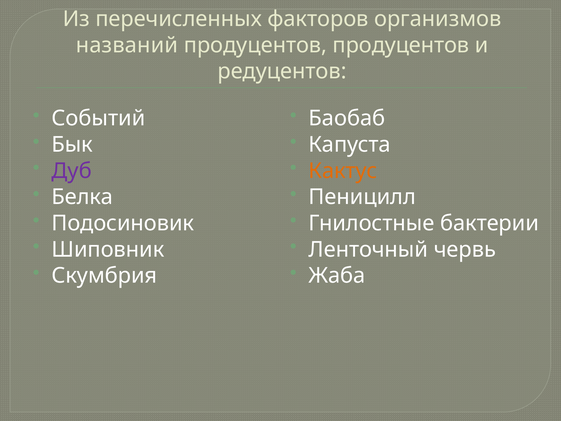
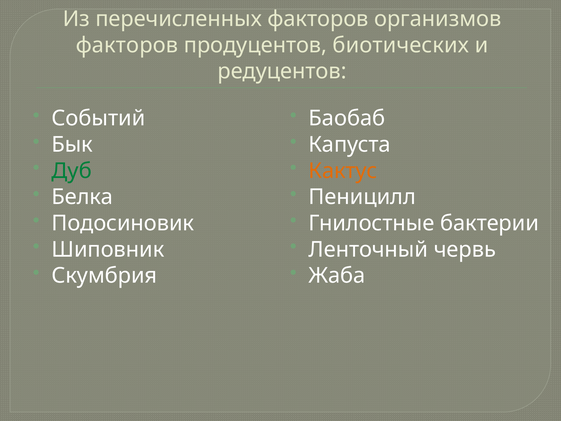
названий: названий -> факторов (127, 45)
продуцентов продуцентов: продуцентов -> биотических (401, 45)
Дуб colour: purple -> green (72, 171)
